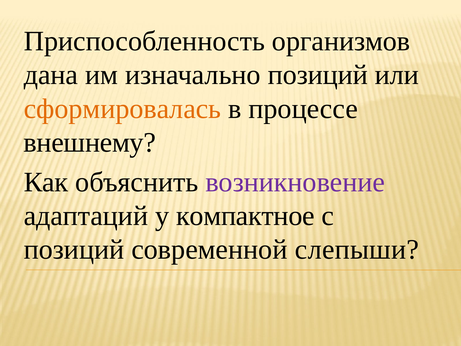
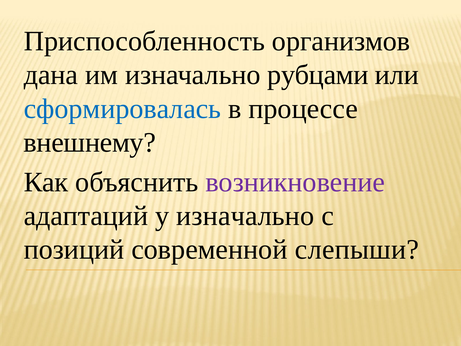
изначально позиций: позиций -> рубцами (318, 75)
сформировалась colour: orange -> blue (122, 109)
у компактное: компактное -> изначально (245, 216)
